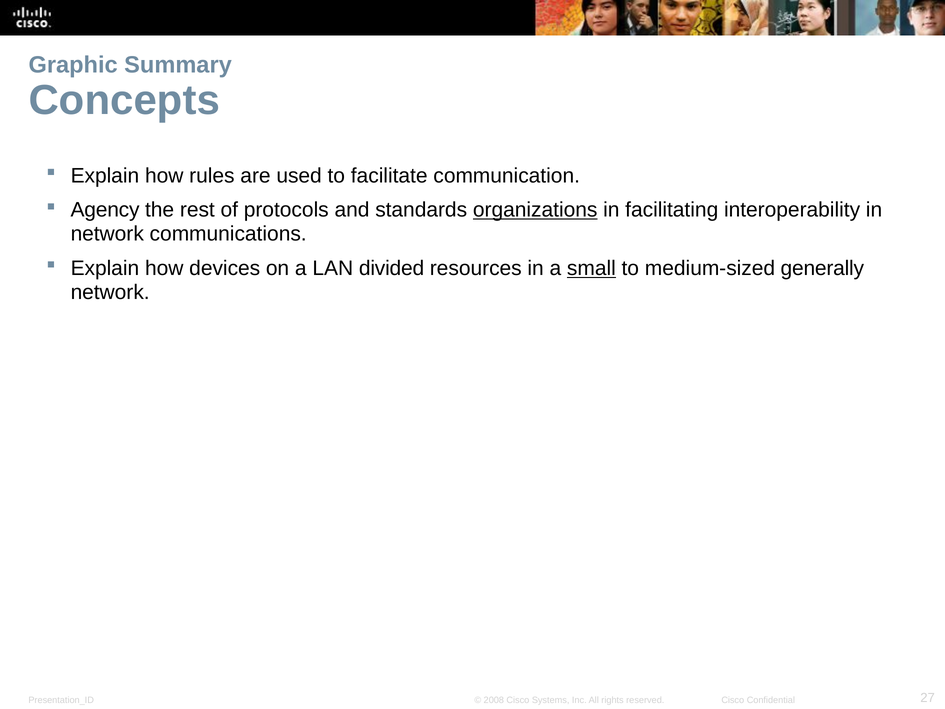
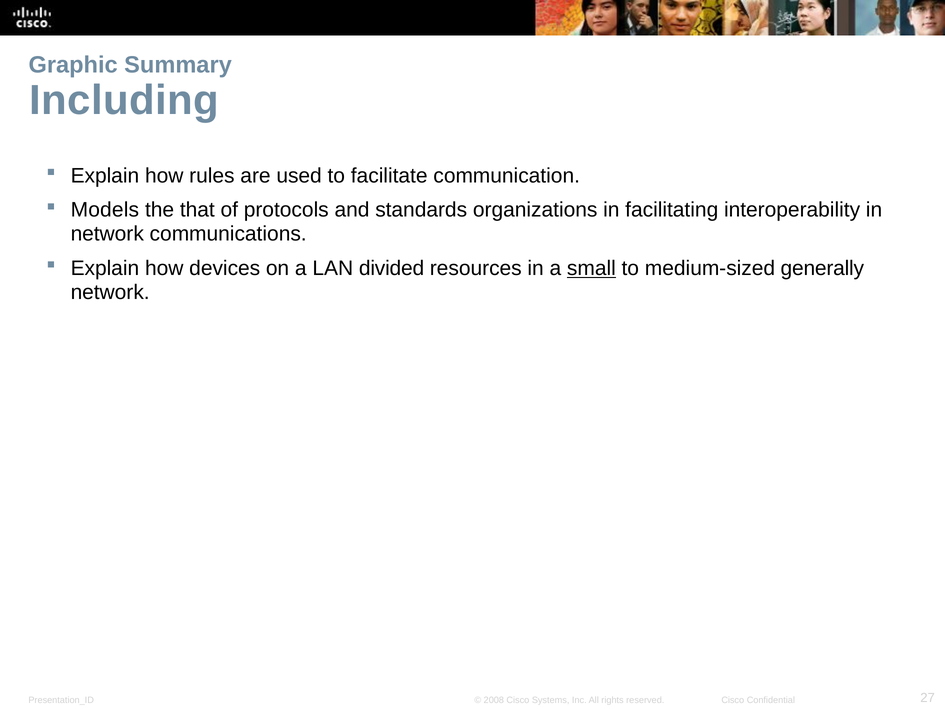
Concepts: Concepts -> Including (124, 100)
Agency: Agency -> Models (105, 210)
rest: rest -> that (197, 210)
organizations underline: present -> none (535, 210)
